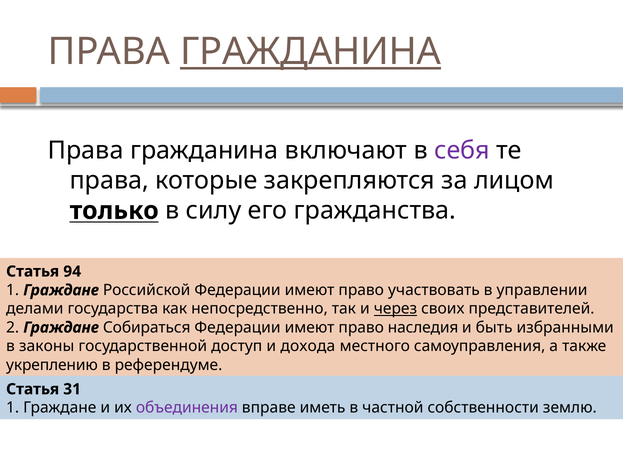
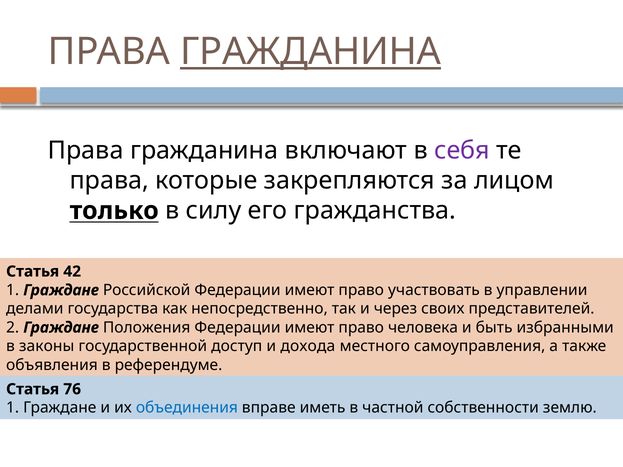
94: 94 -> 42 (72, 272)
через underline: present -> none (395, 309)
Собираться: Собираться -> Положения (147, 328)
наследия: наследия -> человека (423, 328)
укреплению: укреплению -> объявления (52, 365)
31: 31 -> 76 (72, 389)
объединения colour: purple -> blue (187, 408)
